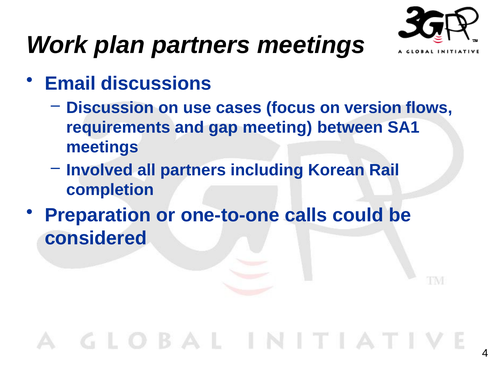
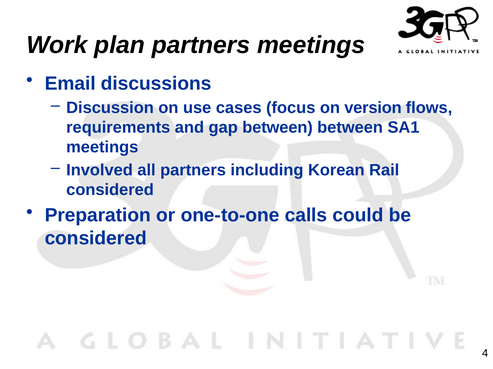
gap meeting: meeting -> between (278, 128)
completion: completion -> considered (110, 190)
